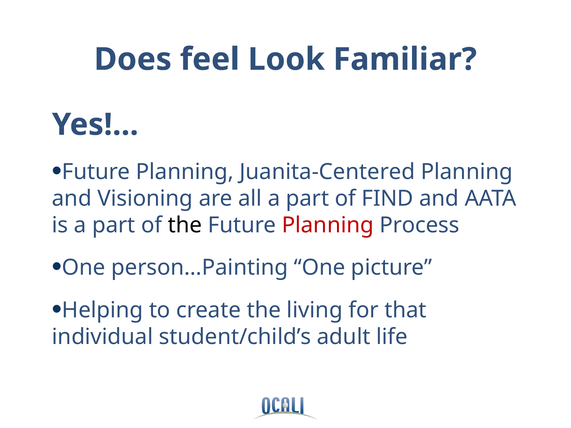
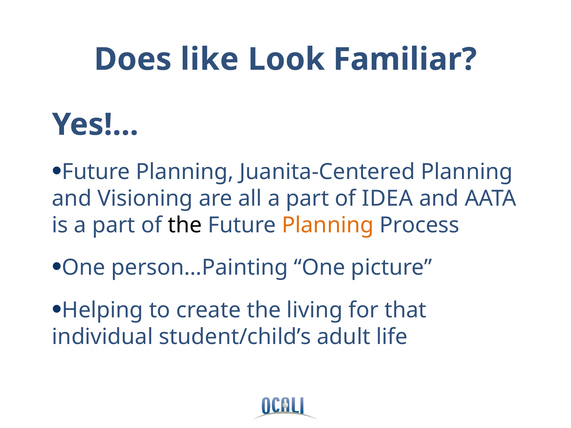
feel: feel -> like (210, 59)
FIND: FIND -> IDEA (387, 199)
Planning colour: red -> orange (328, 225)
